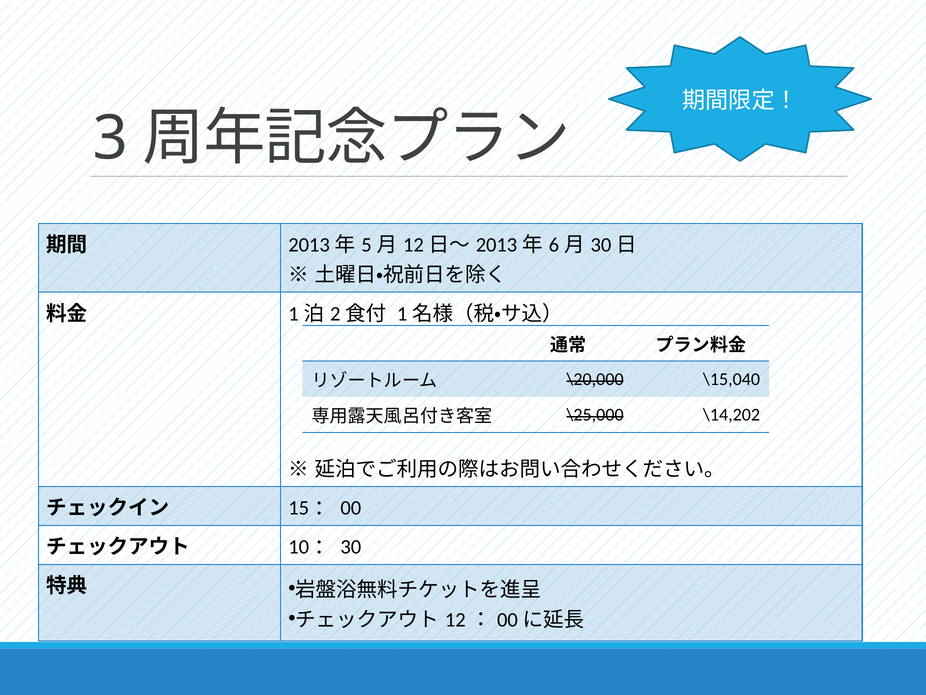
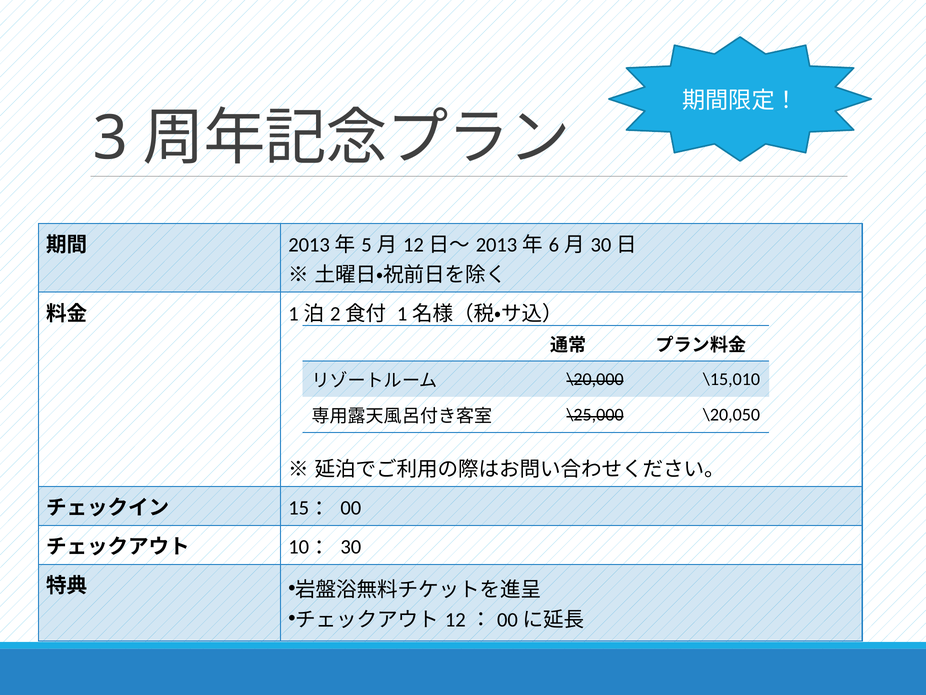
\15,040: \15,040 -> \15,010 (731, 379)
\14,202: \14,202 -> \20,050 (731, 414)
